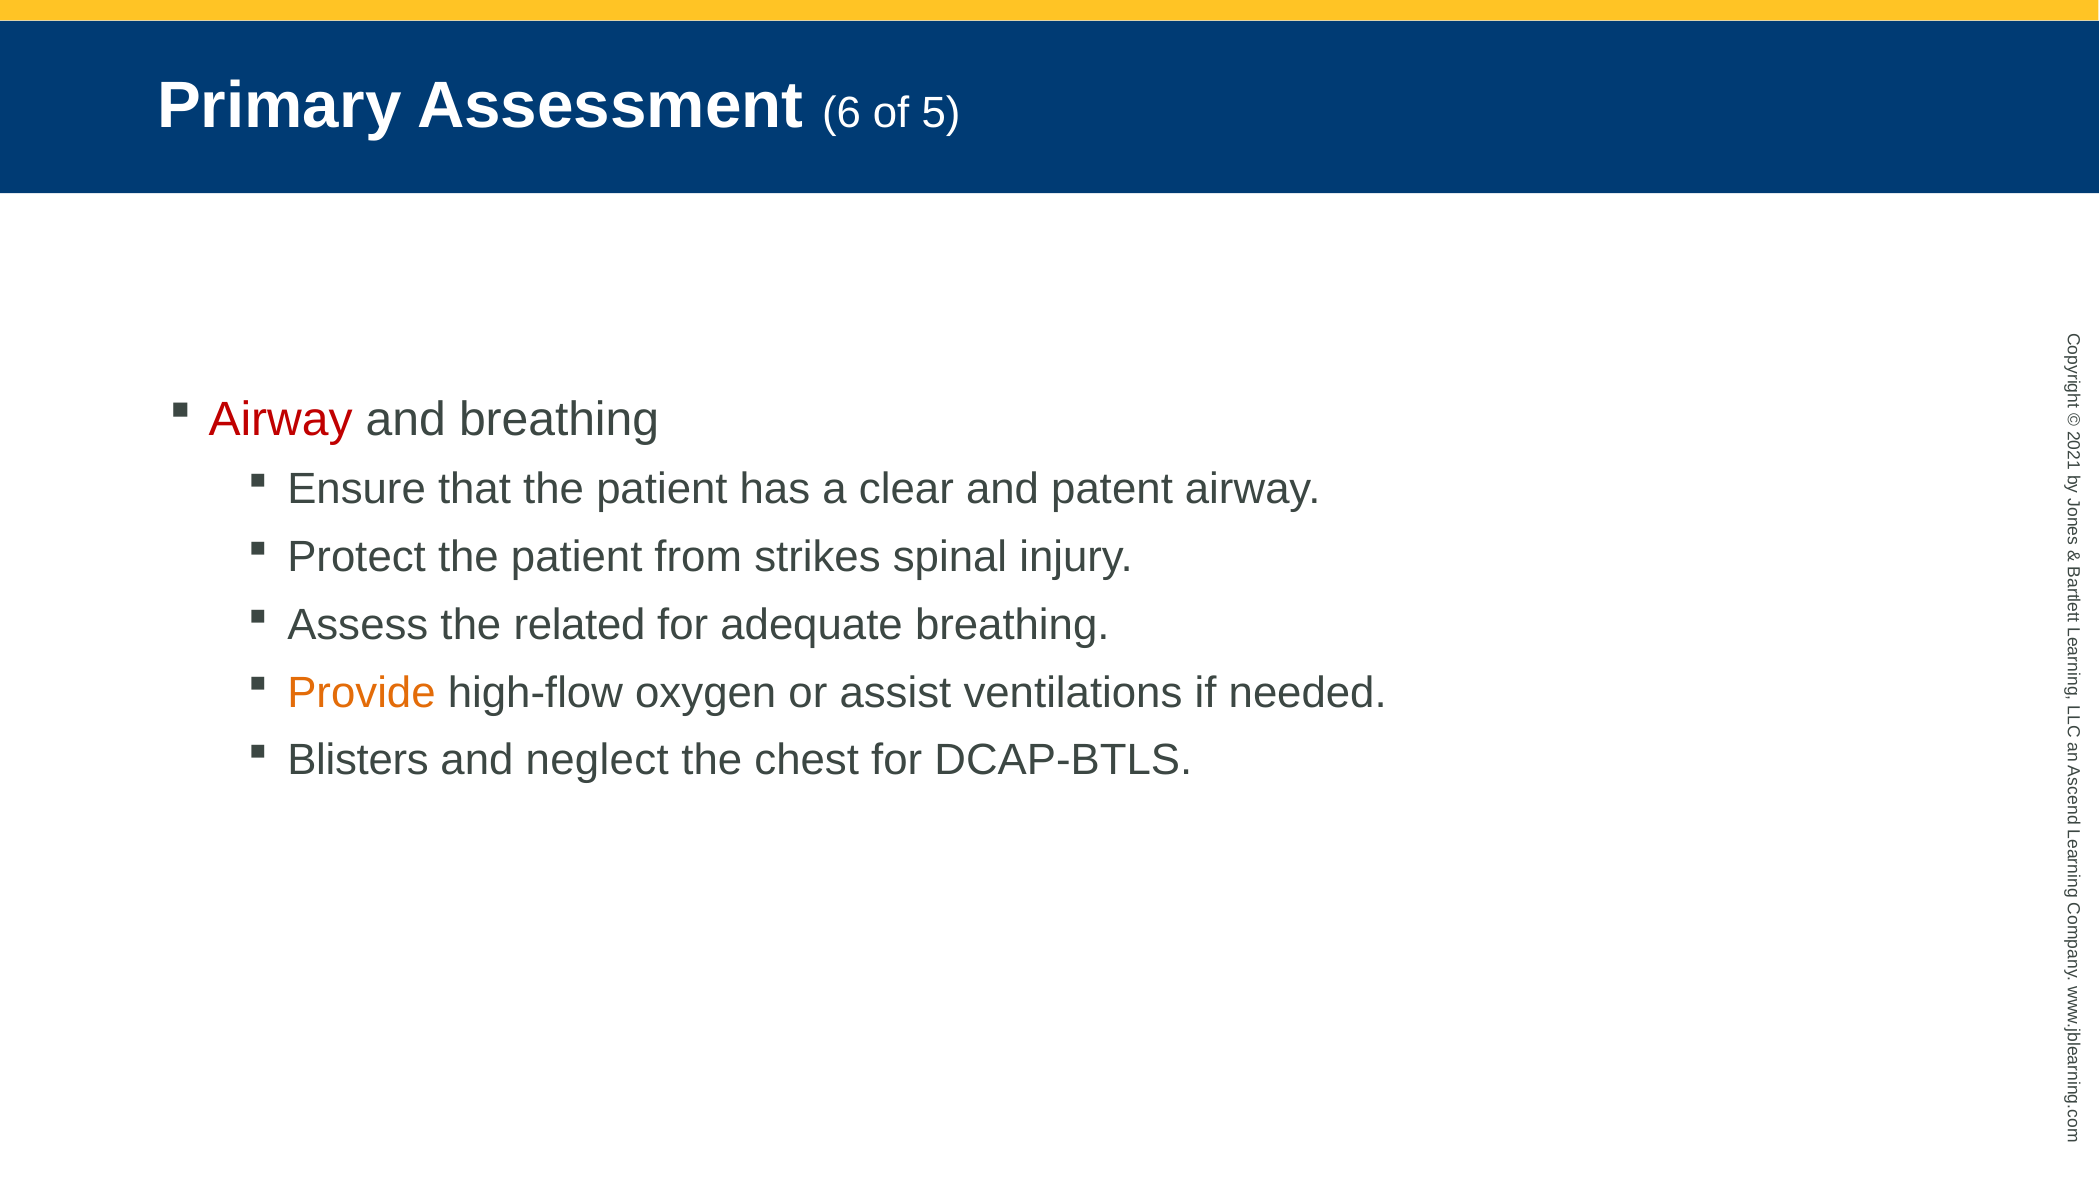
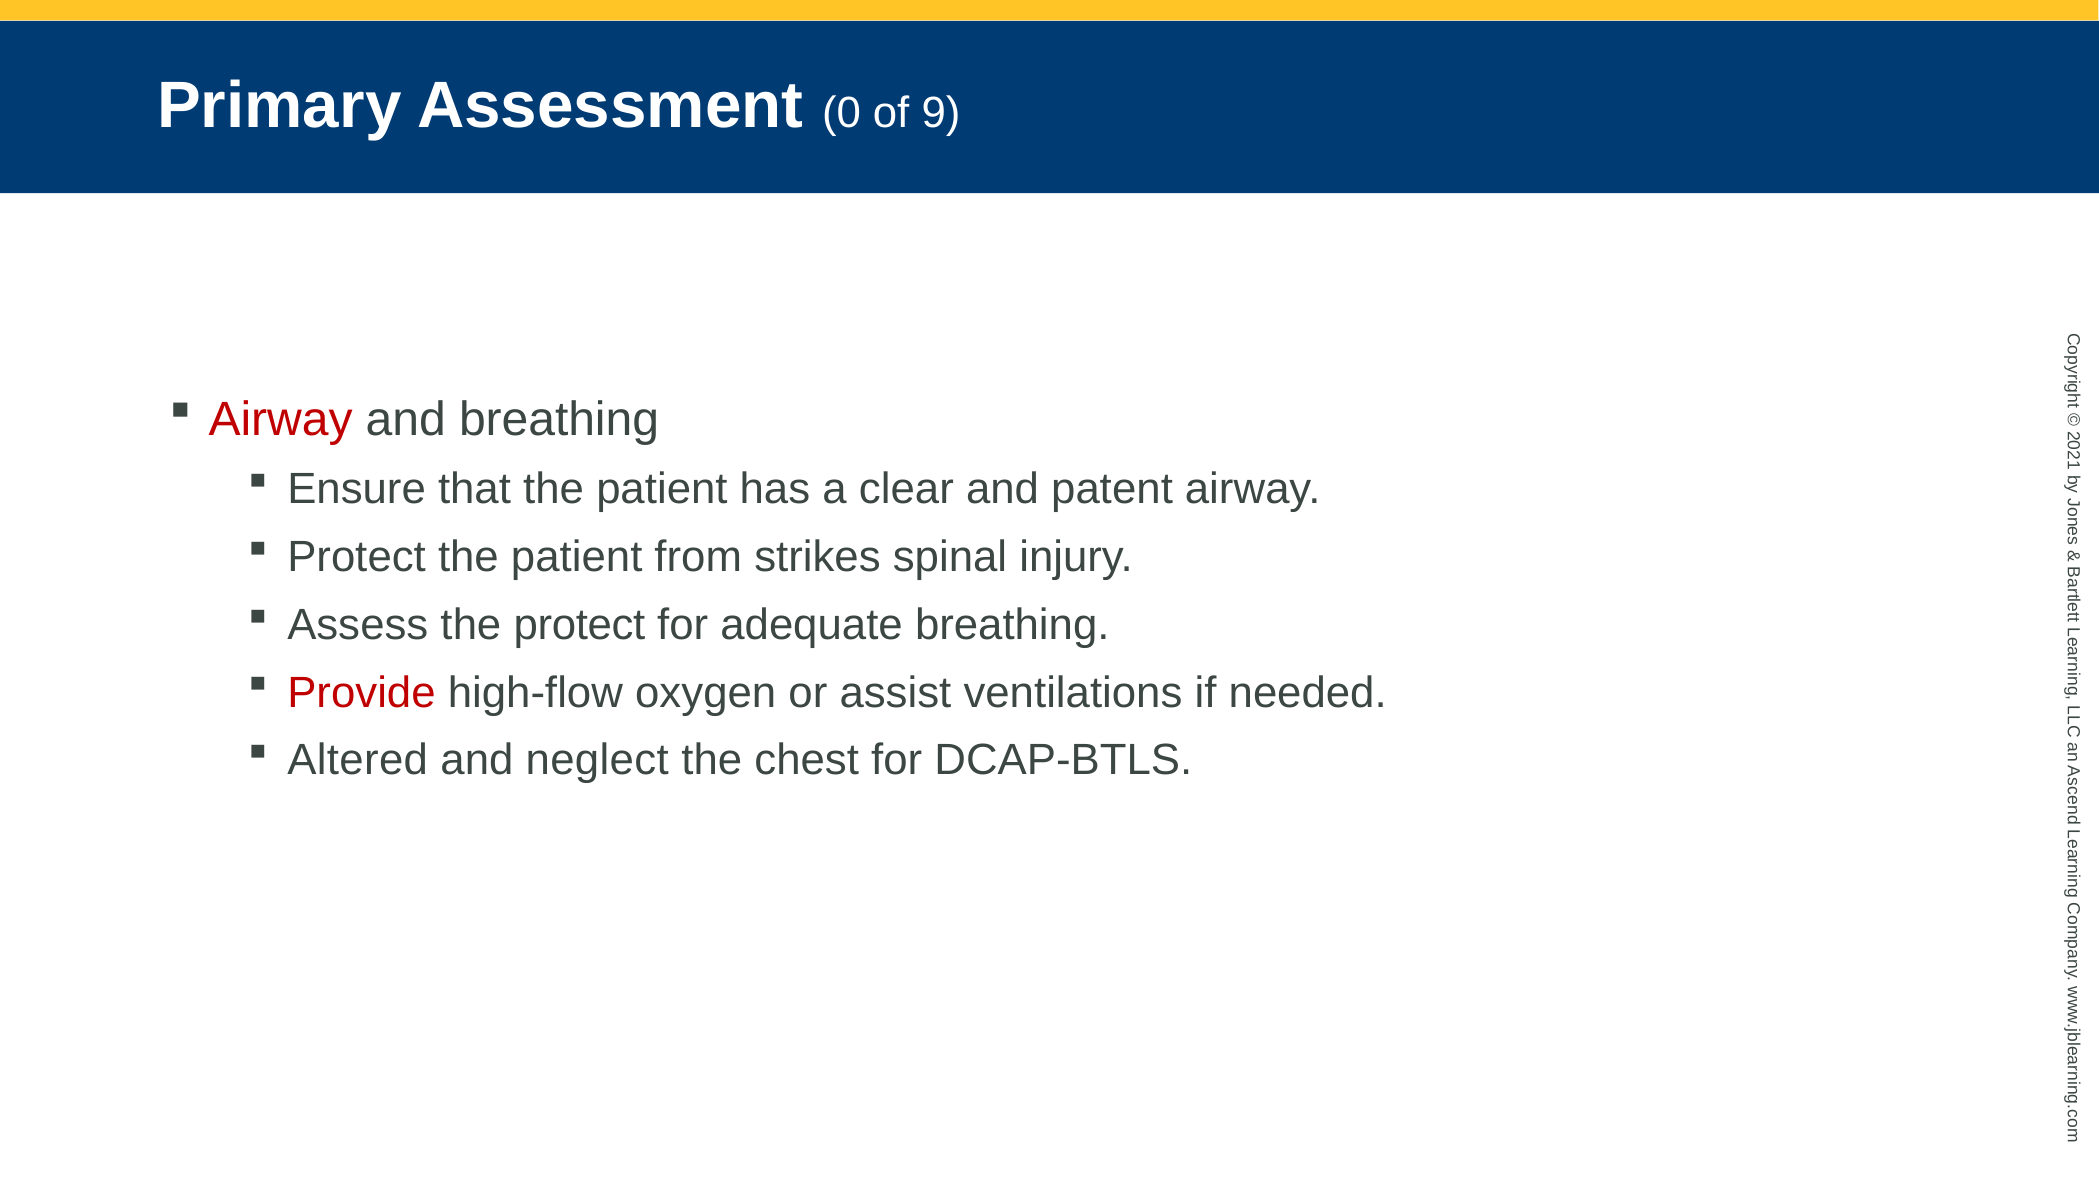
Assessment 6: 6 -> 0 (841, 113)
5: 5 -> 9 (941, 113)
the related: related -> protect (579, 625)
Provide colour: orange -> red (361, 693)
Blisters: Blisters -> Altered (358, 761)
